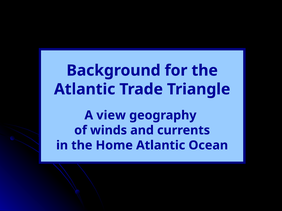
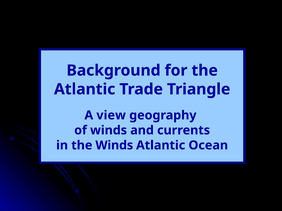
the Home: Home -> Winds (114, 146)
